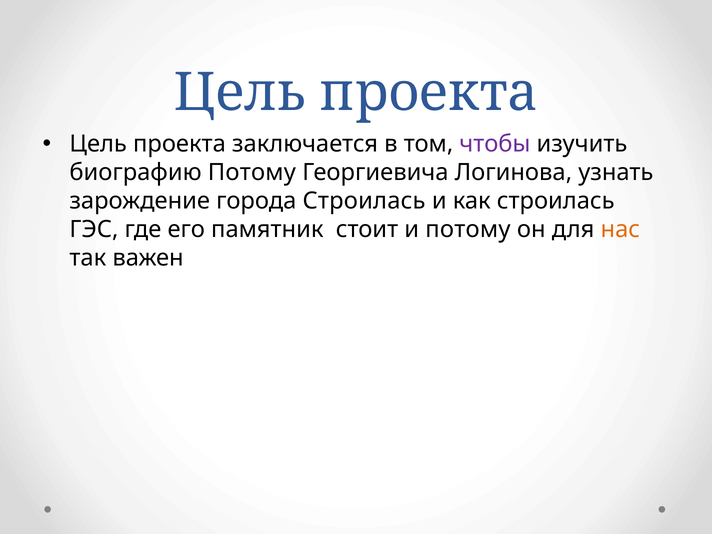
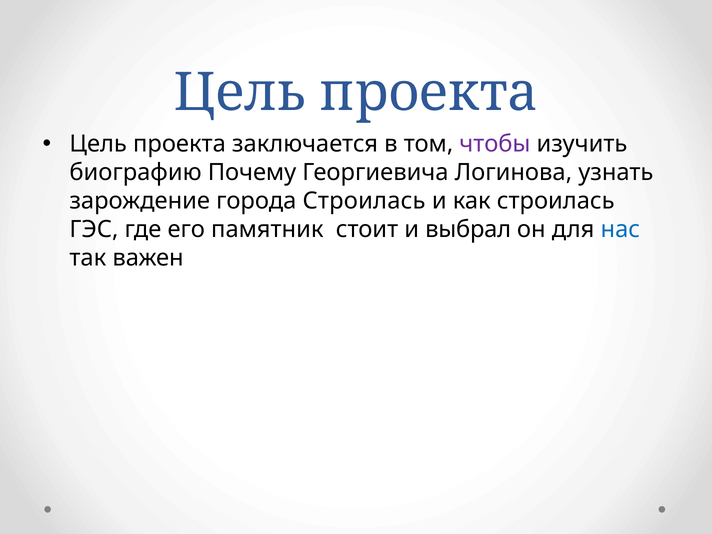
биографию Потому: Потому -> Почему (252, 173)
и потому: потому -> выбрал (468, 230)
нас colour: orange -> blue (620, 230)
